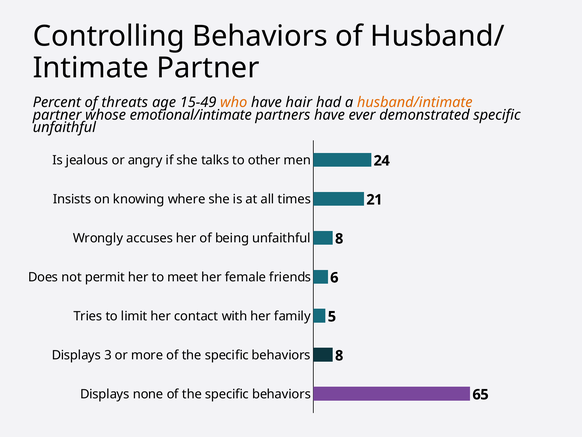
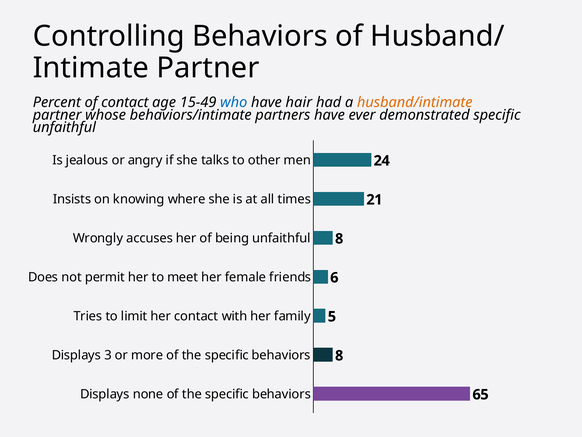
of threats: threats -> contact (125, 102)
who colour: orange -> blue (234, 102)
emotional/intimate: emotional/intimate -> behaviors/intimate (191, 115)
